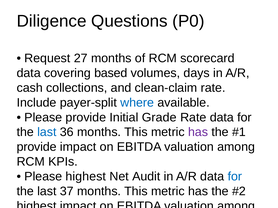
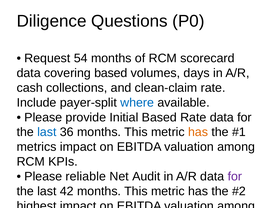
27: 27 -> 54 (81, 58)
Initial Grade: Grade -> Based (159, 118)
has colour: purple -> orange (198, 132)
provide: provide -> metrics (37, 147)
Please highest: highest -> reliable (86, 177)
for colour: blue -> purple (235, 177)
37: 37 -> 42 (67, 192)
